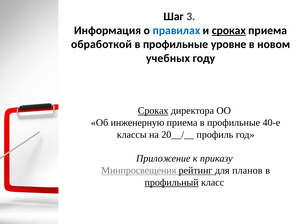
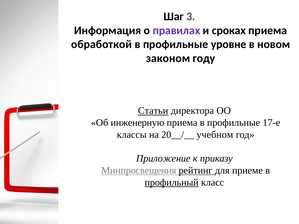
правилах colour: blue -> purple (176, 30)
сроках underline: present -> none (229, 30)
учебных: учебных -> законом (168, 58)
Сроках: Сроках -> Статьи (153, 111)
40-е: 40-е -> 17-е (271, 123)
профиль: профиль -> учебном (215, 135)
планов: планов -> приеме (247, 171)
